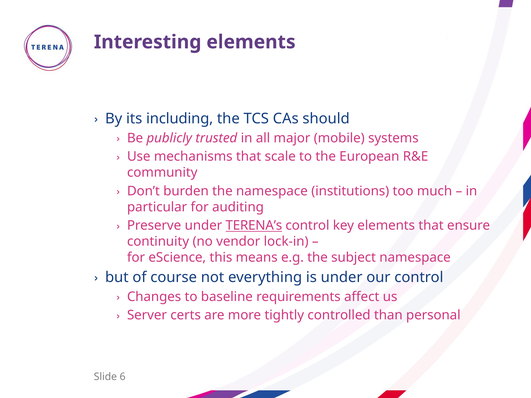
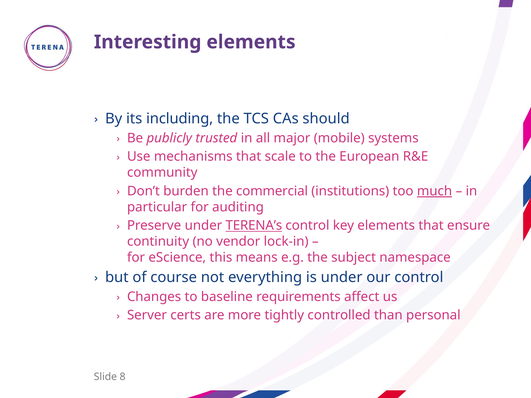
the namespace: namespace -> commercial (272, 191)
much underline: none -> present (435, 191)
6: 6 -> 8 (123, 377)
